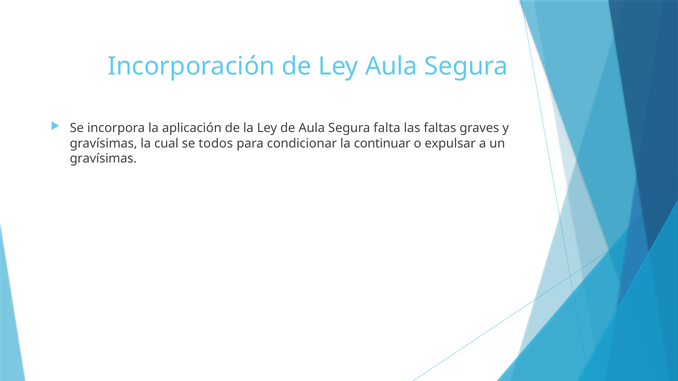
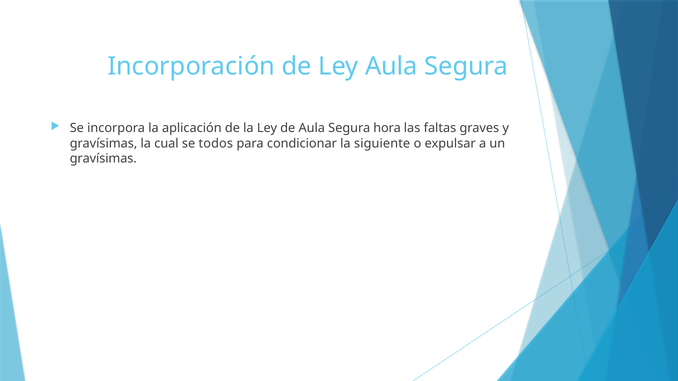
falta: falta -> hora (387, 128)
continuar: continuar -> siguiente (382, 143)
